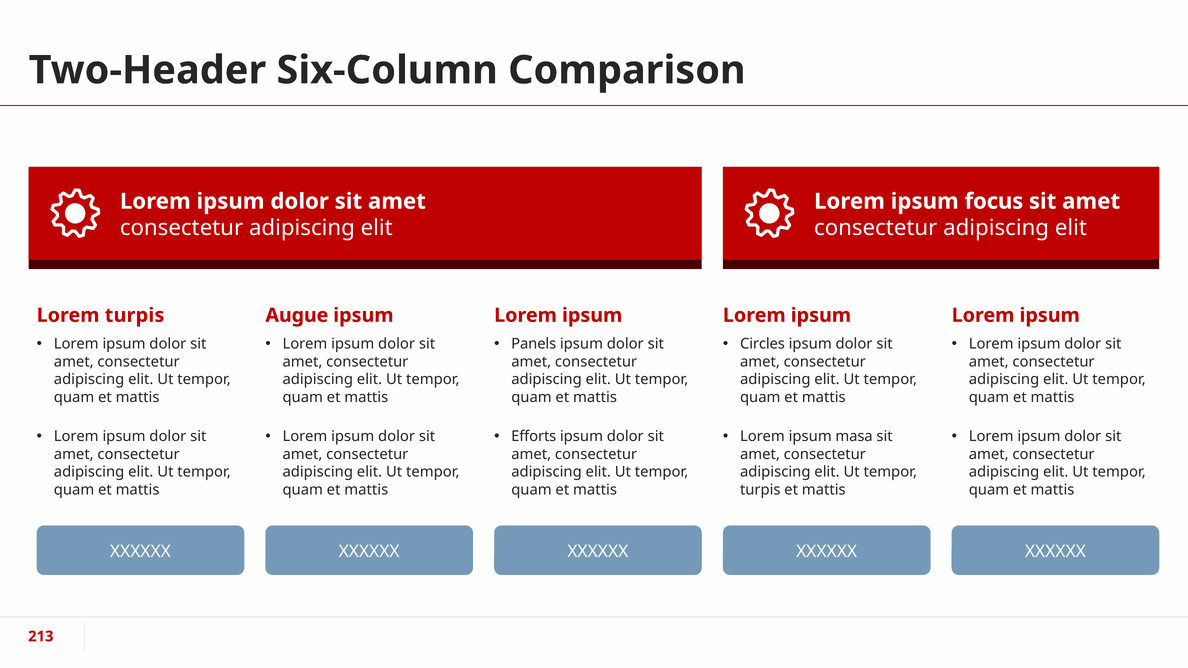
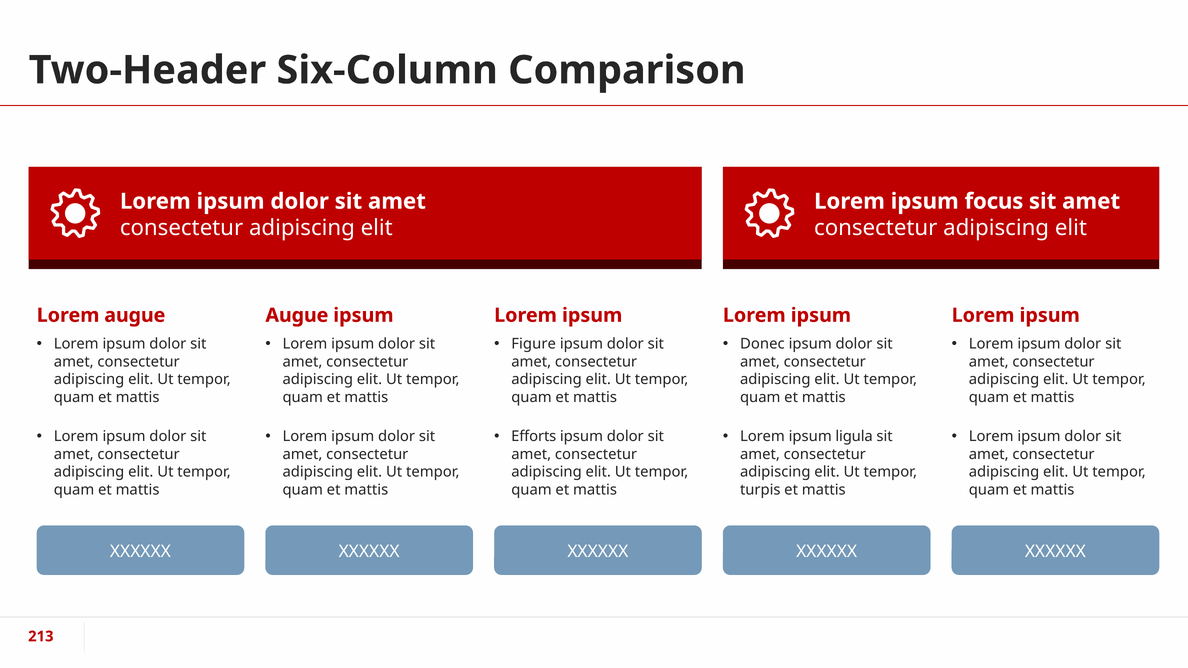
Lorem turpis: turpis -> augue (135, 315)
Panels: Panels -> Figure (534, 344)
Circles: Circles -> Donec (762, 344)
masa: masa -> ligula (854, 436)
